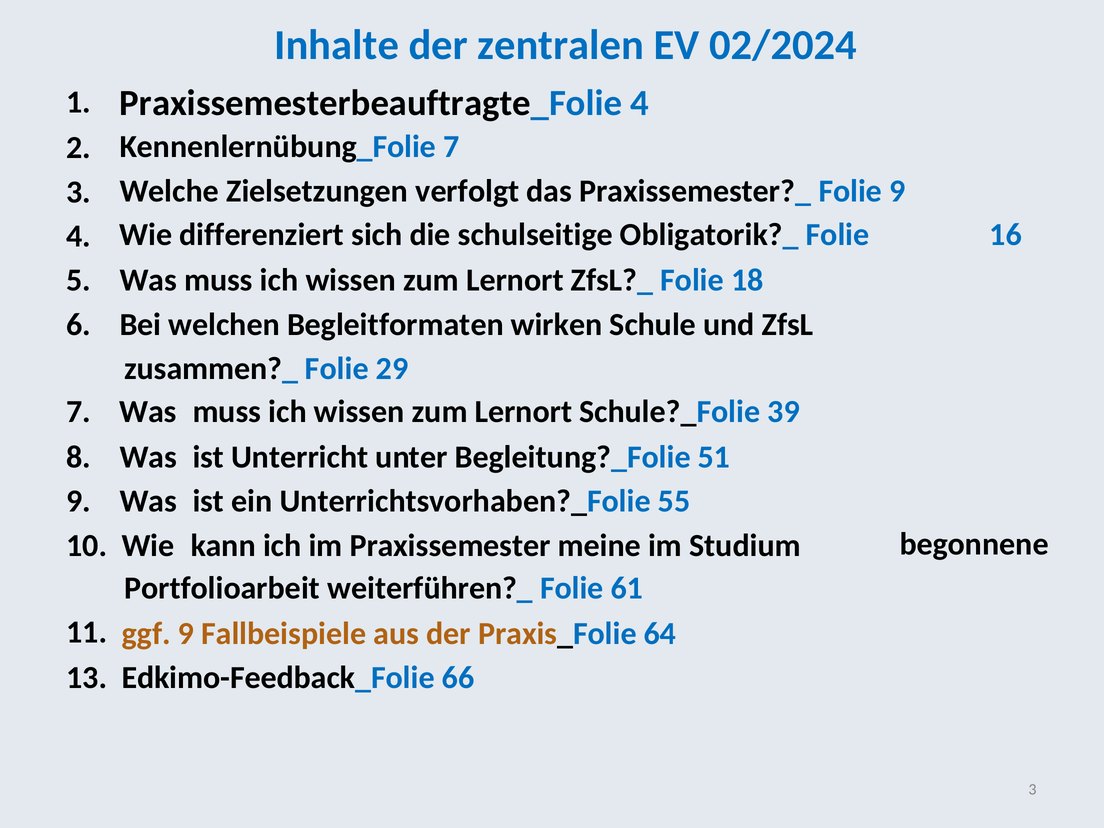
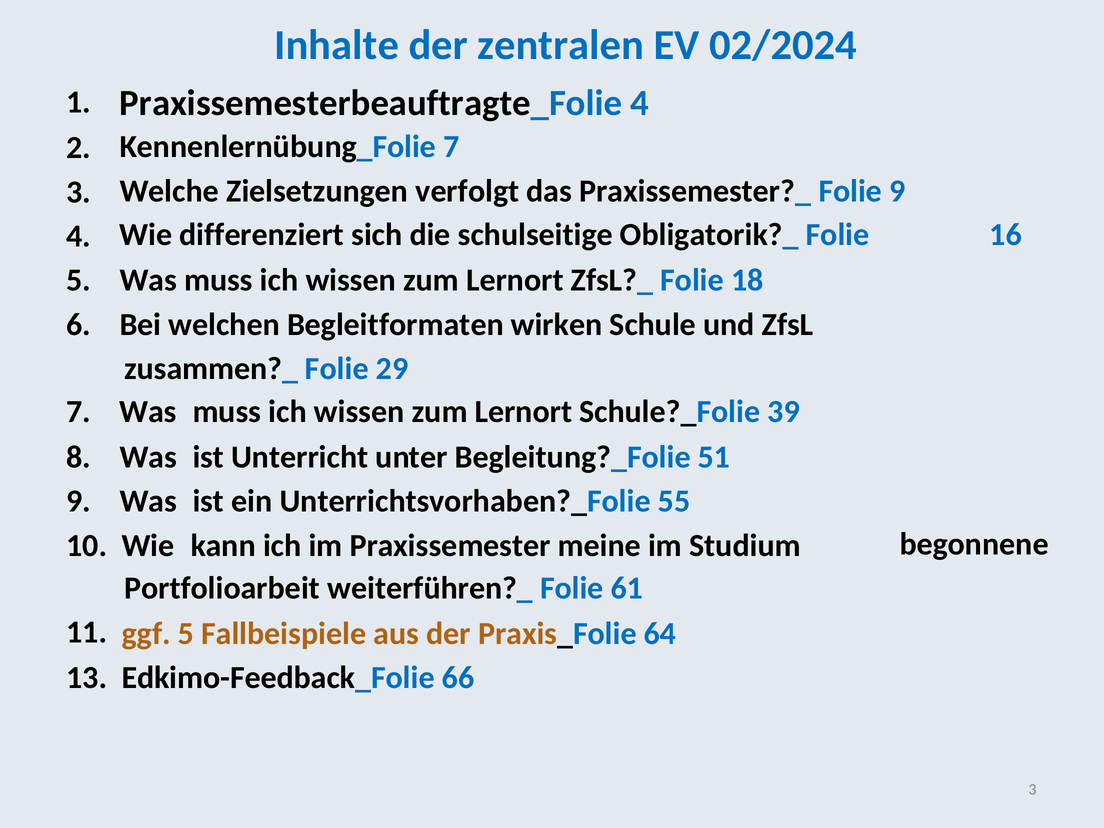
ggf 9: 9 -> 5 (186, 634)
